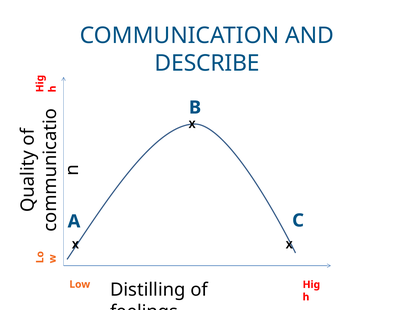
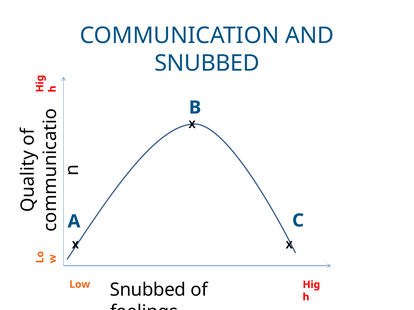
DESCRIBE: DESCRIBE -> SNUBBED (207, 63)
Distilling: Distilling -> Snubbed (148, 290)
